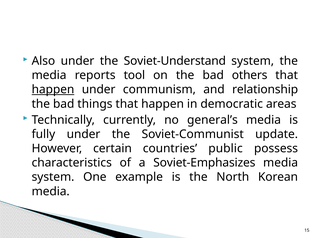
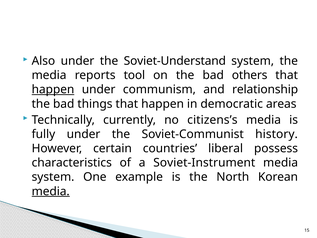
general’s: general’s -> citizens’s (212, 120)
update: update -> history (277, 134)
public: public -> liberal (226, 148)
Soviet-Emphasizes: Soviet-Emphasizes -> Soviet-Instrument (204, 163)
media underline: none -> present (51, 191)
